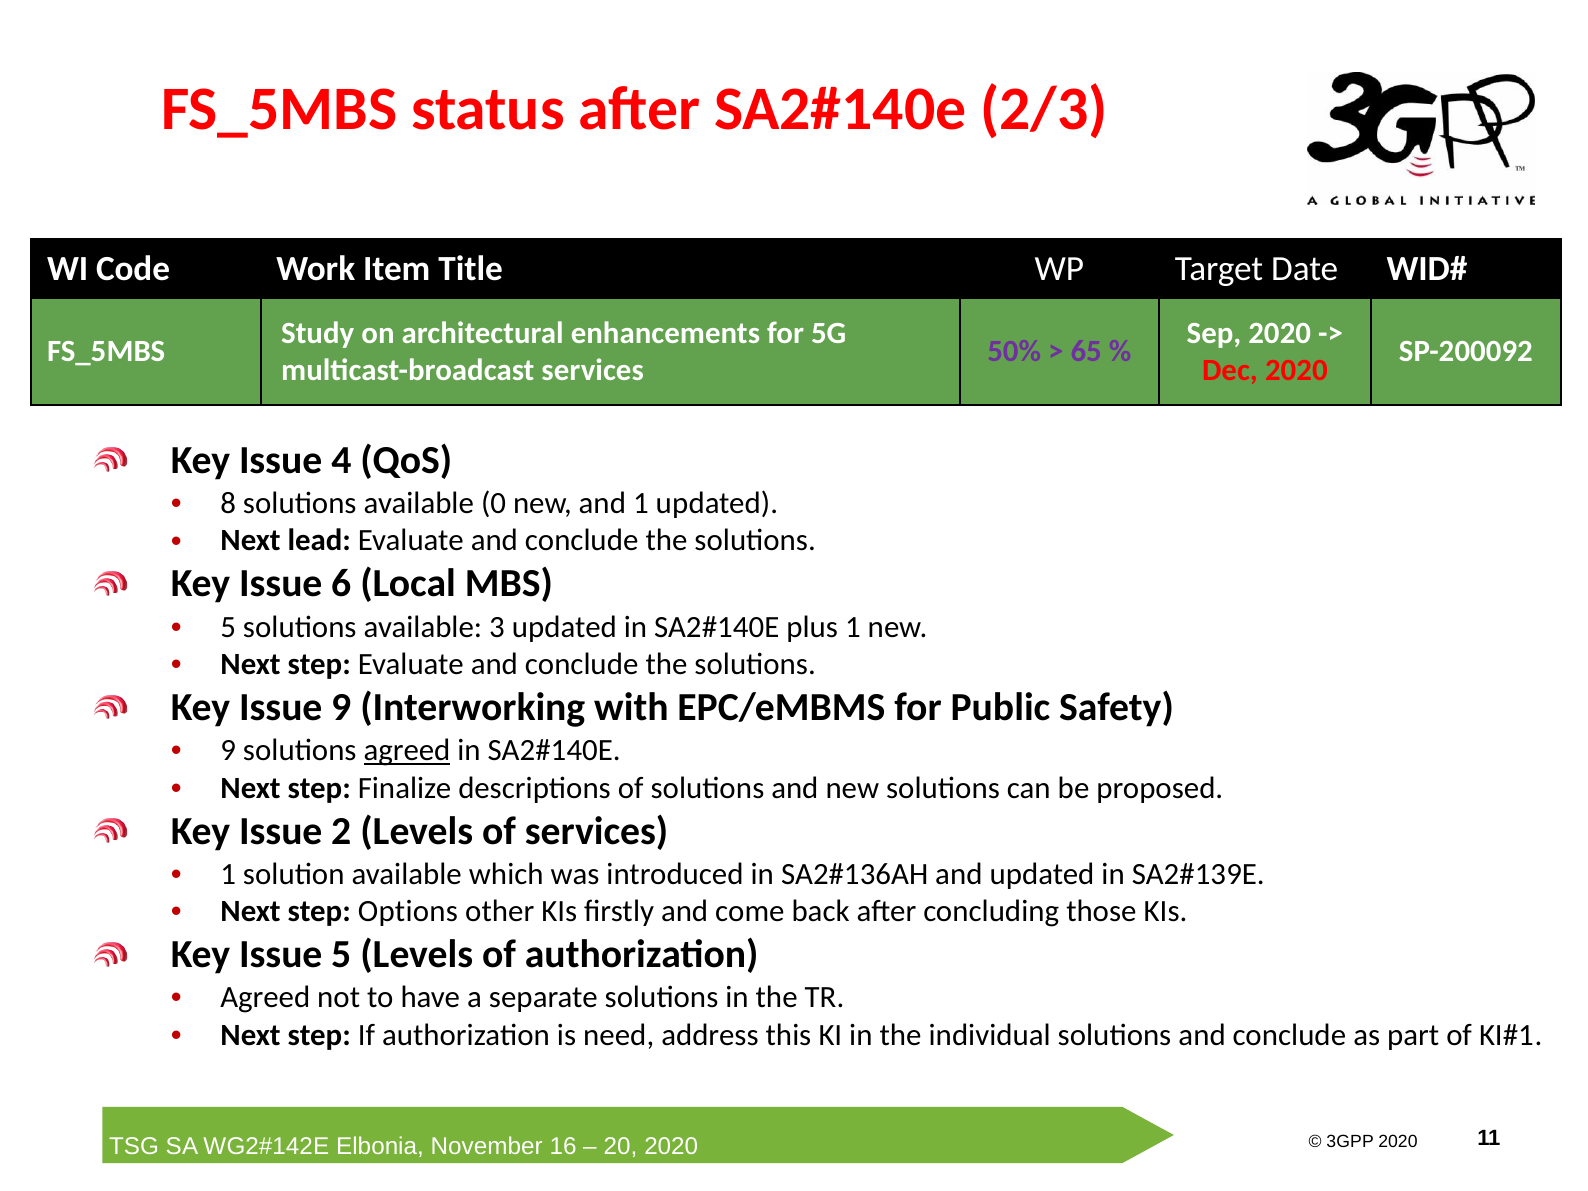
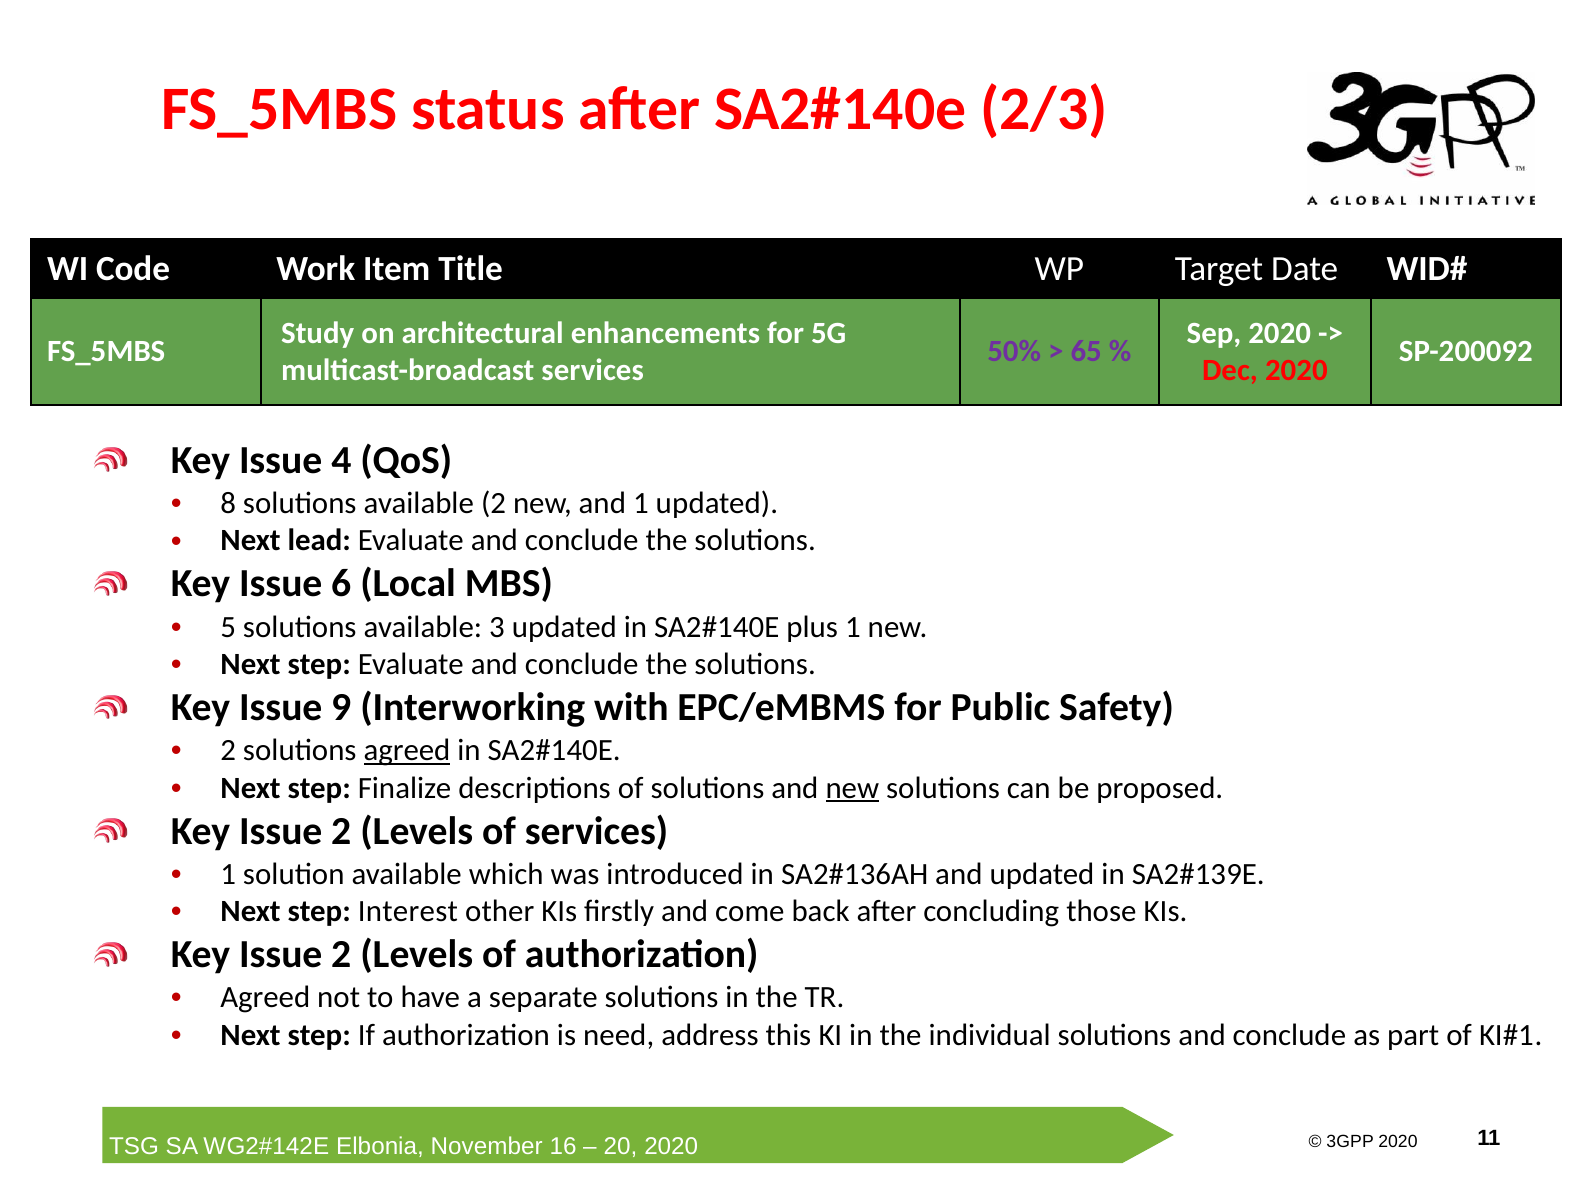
available 0: 0 -> 2 (494, 503)
9: 9 -> 2 (228, 750)
new underline: none -> present (852, 788)
Options: Options -> Interest (408, 912)
5: 5 -> 2 (341, 955)
